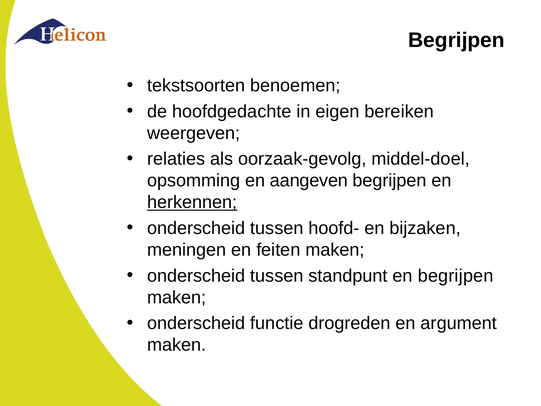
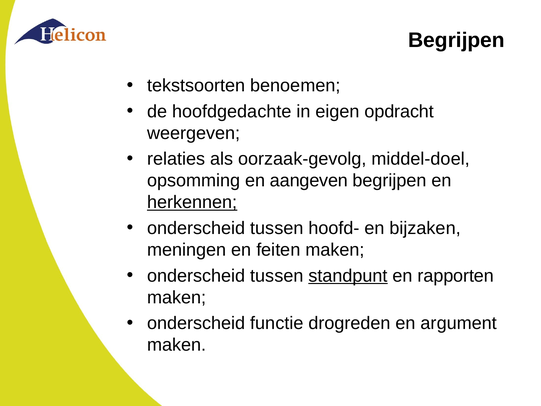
bereiken: bereiken -> opdracht (399, 111)
standpunt underline: none -> present (348, 276)
en begrijpen: begrijpen -> rapporten (456, 276)
